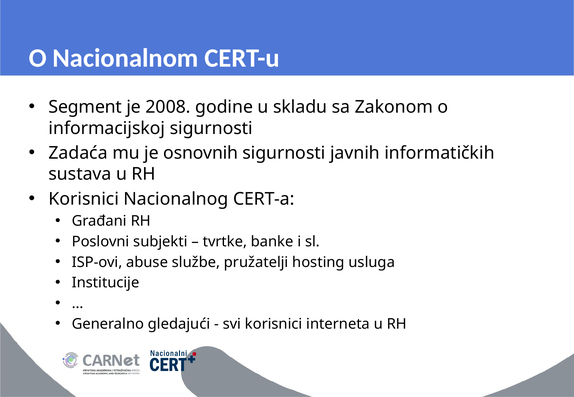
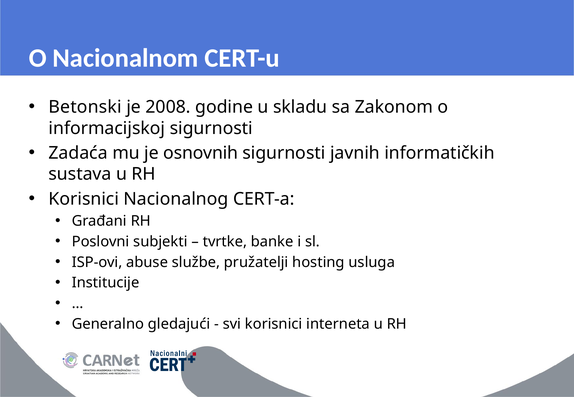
Segment: Segment -> Betonski (85, 107)
